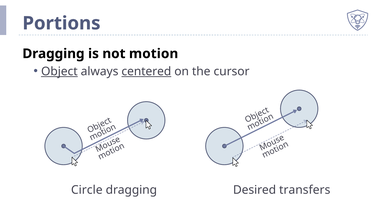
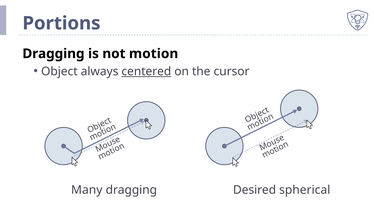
Object underline: present -> none (59, 72)
Circle: Circle -> Many (87, 190)
transfers: transfers -> spherical (305, 190)
